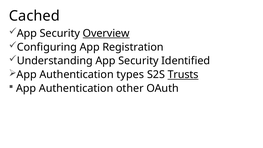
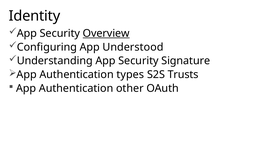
Cached: Cached -> Identity (34, 16)
Registration: Registration -> Understood (133, 47)
Identified: Identified -> Signature (186, 61)
Trusts underline: present -> none (183, 75)
